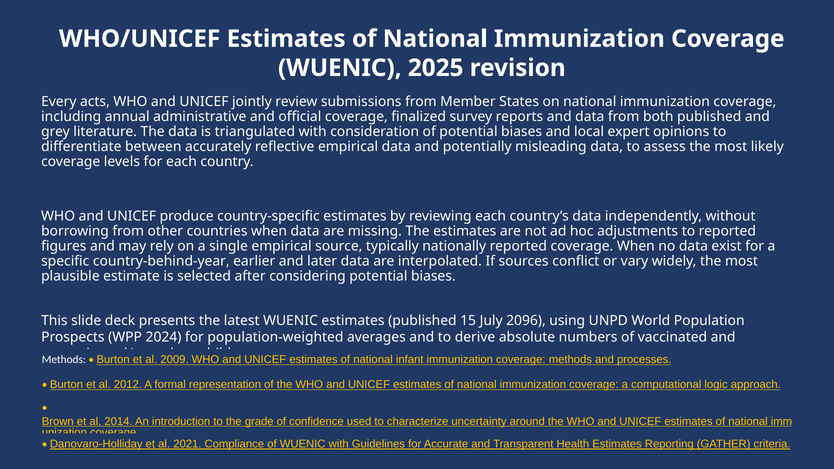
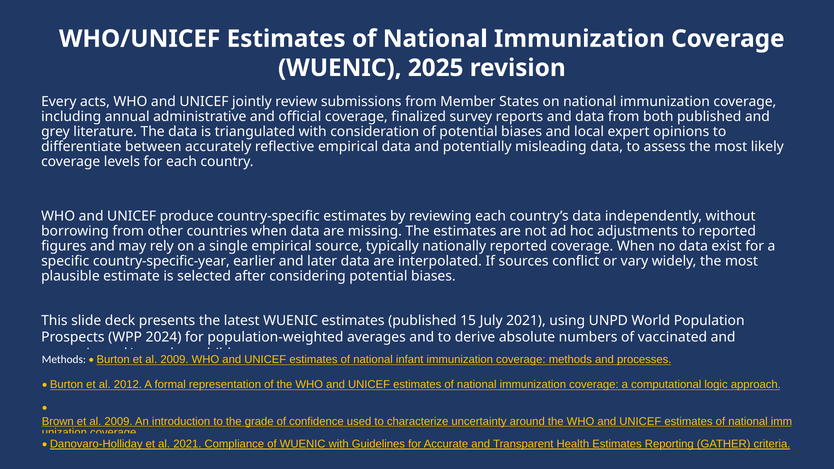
country-behind-year: country-behind-year -> country-specific-year (161, 261)
July 2096: 2096 -> 2021 (526, 321)
Brown et al 2014: 2014 -> 2009 (119, 421)
